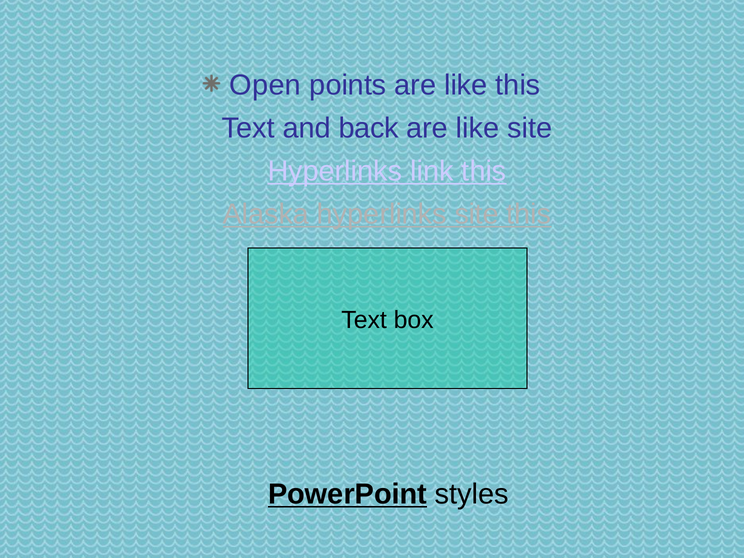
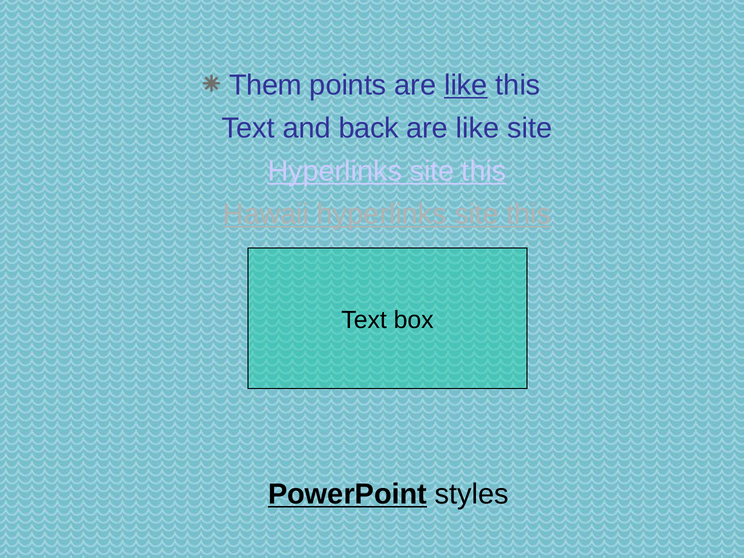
Open: Open -> Them (266, 85)
like underline: none -> present (466, 85)
link: link -> site (432, 171)
Alaska: Alaska -> Hawaii (266, 214)
